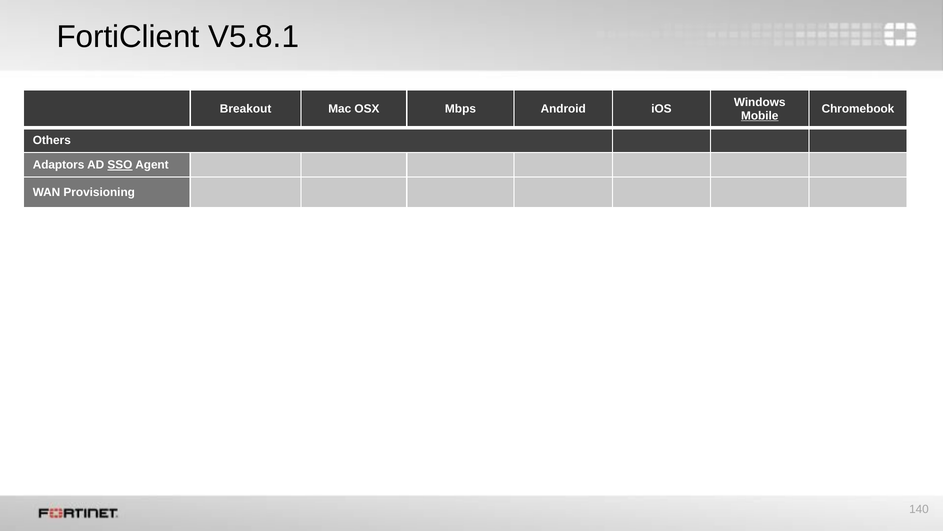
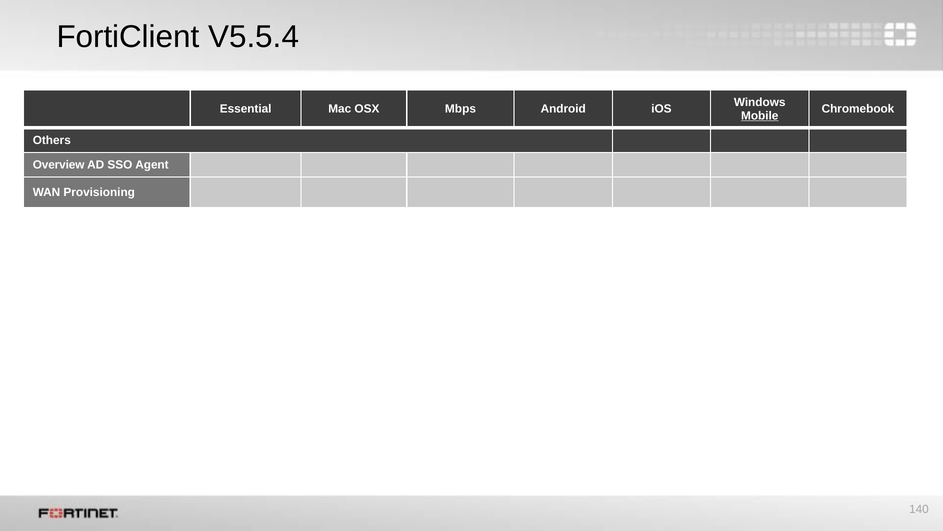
V5.8.1: V5.8.1 -> V5.5.4 (254, 37)
Breakout: Breakout -> Essential (246, 109)
Adaptors: Adaptors -> Overview (59, 165)
SSO underline: present -> none (120, 165)
